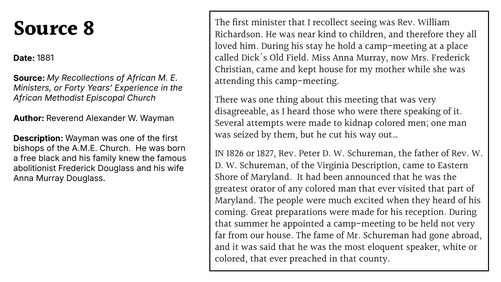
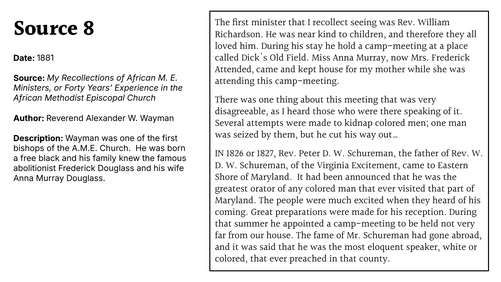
Christian: Christian -> Attended (234, 70)
Virginia Description: Description -> Excitement (376, 165)
